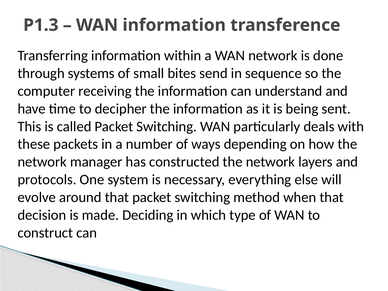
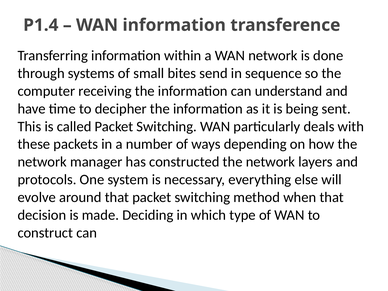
P1.3: P1.3 -> P1.4 (41, 25)
